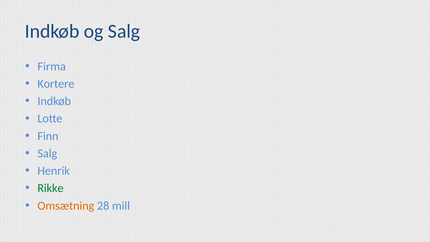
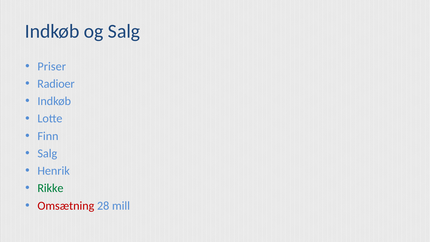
Firma: Firma -> Priser (52, 66)
Kortere: Kortere -> Radioer (56, 84)
Omsætning colour: orange -> red (66, 206)
